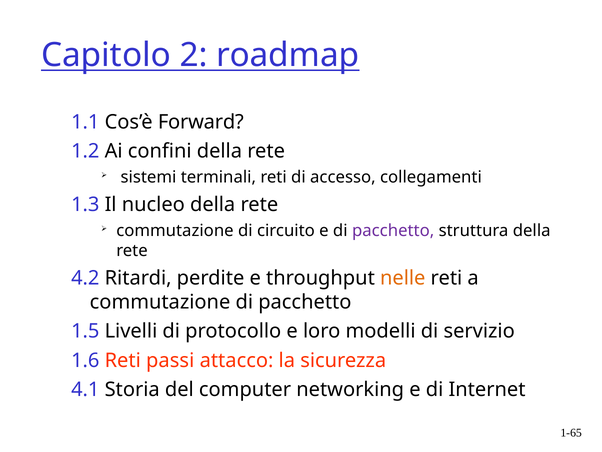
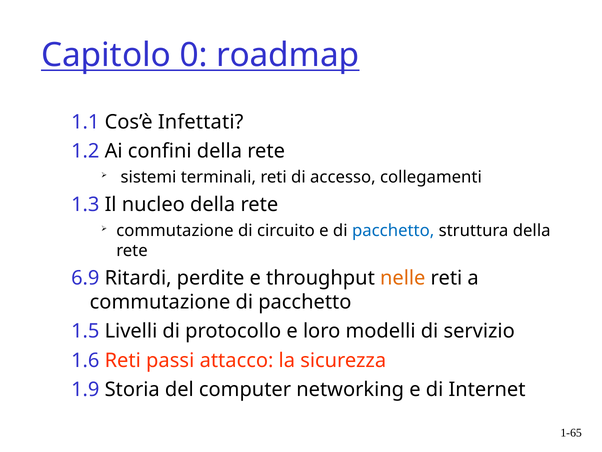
2: 2 -> 0 (194, 55)
Forward: Forward -> Infettati (201, 122)
pacchetto colour: purple -> blue (393, 230)
4.2: 4.2 -> 6.9 (85, 278)
4.1: 4.1 -> 1.9 (85, 389)
